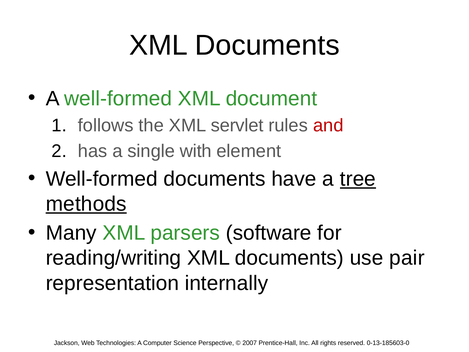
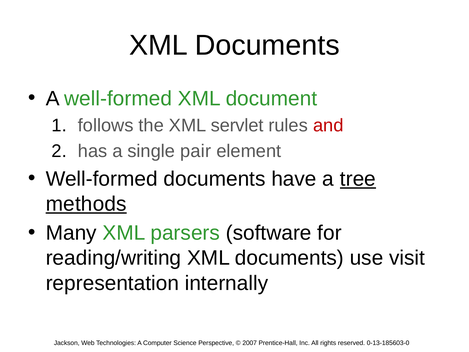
with: with -> pair (196, 151)
pair: pair -> visit (407, 258)
